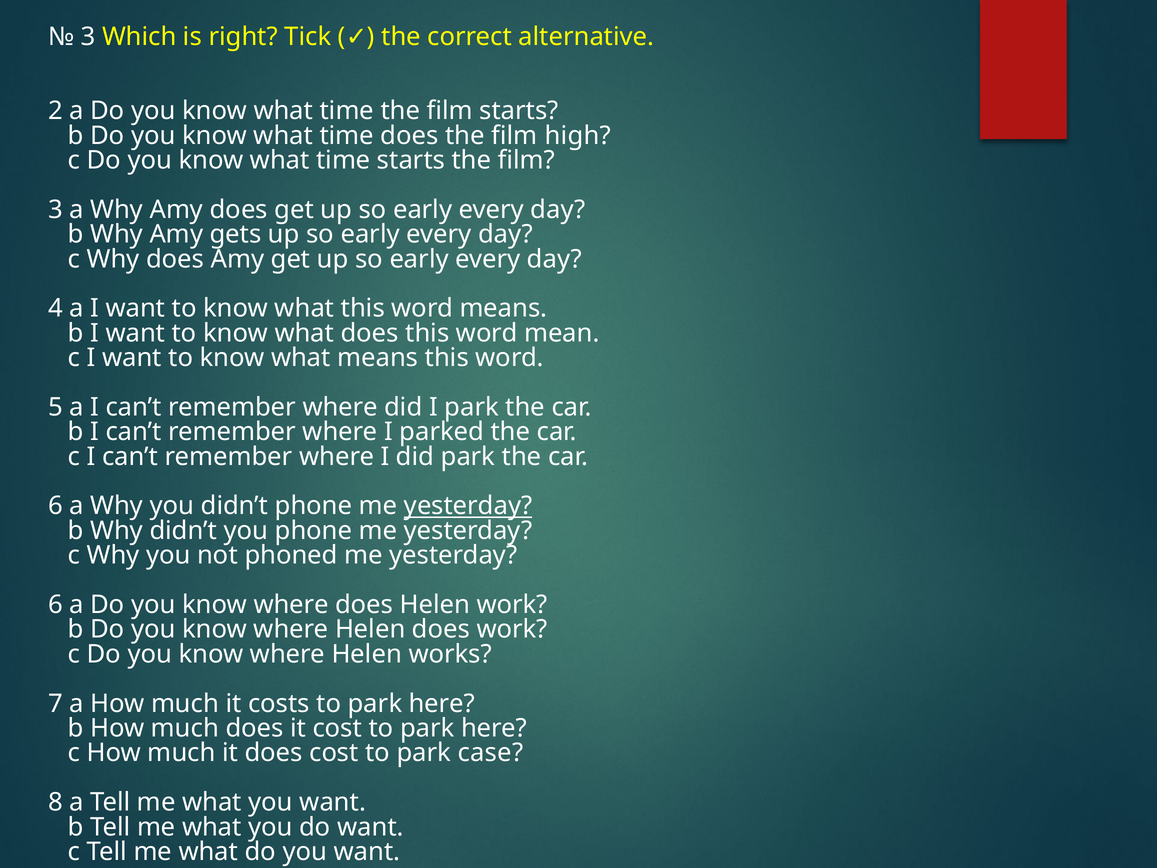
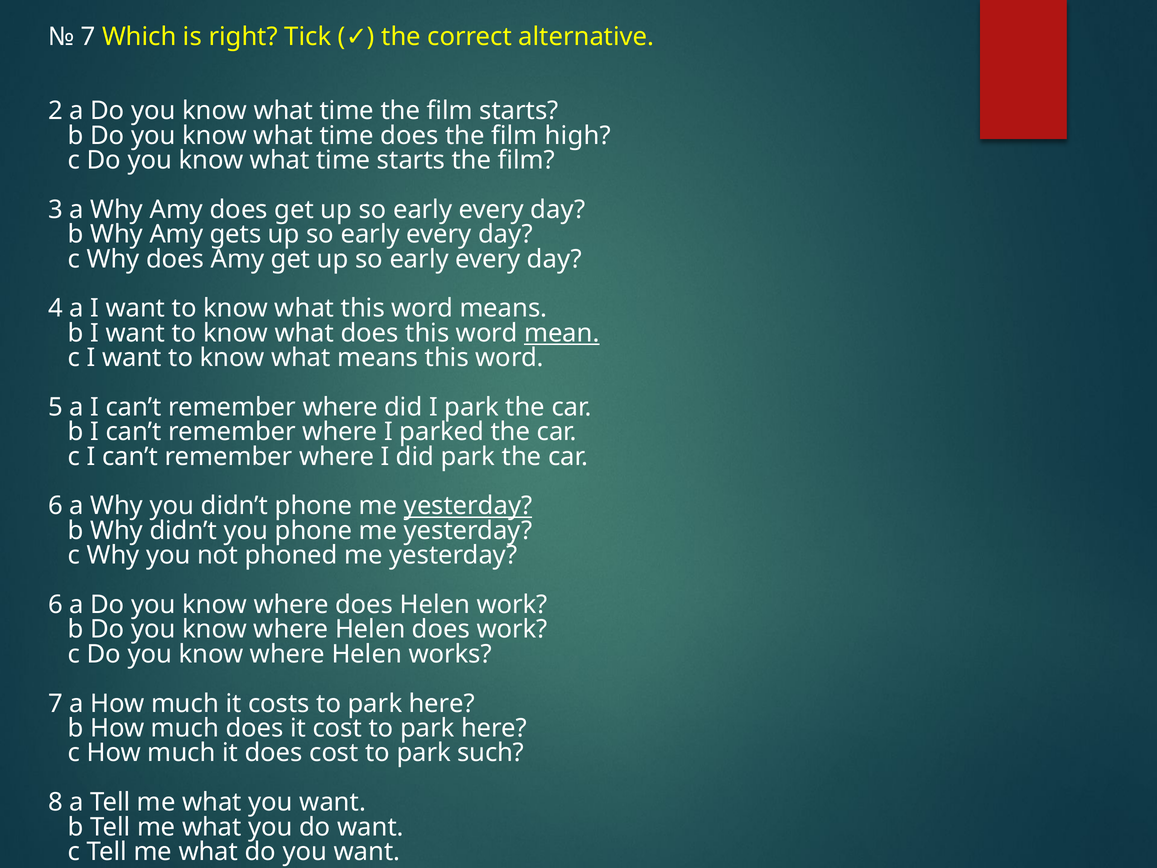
3: 3 -> 7 (88, 37)
mean underline: none -> present (562, 333)
case: case -> such (491, 753)
